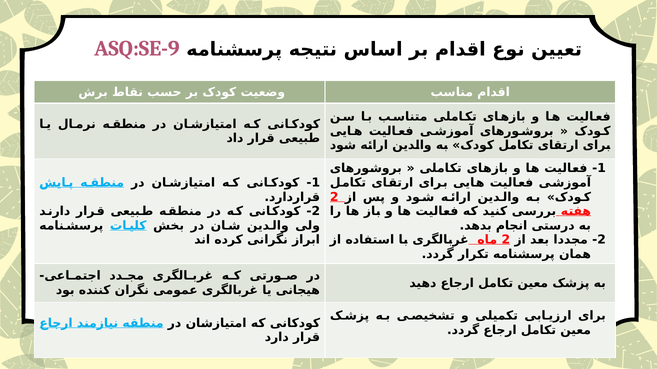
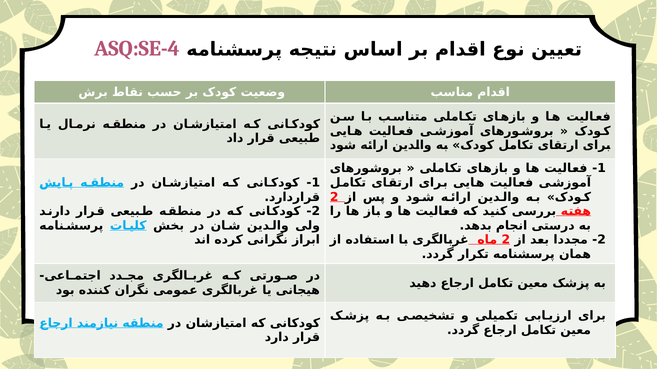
ASQ:SE-9: ASQ:SE-9 -> ASQ:SE-4 (137, 49)
